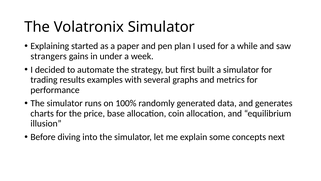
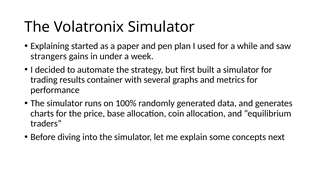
examples: examples -> container (105, 80)
illusion: illusion -> traders (46, 123)
